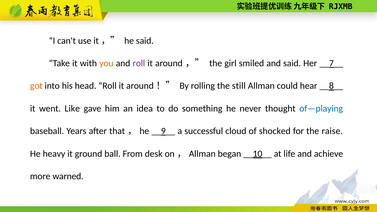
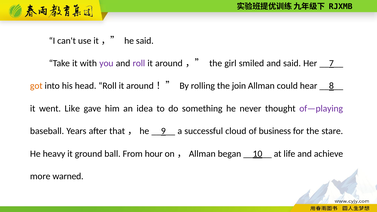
you colour: orange -> purple (106, 63)
still: still -> join (239, 86)
of—playing colour: blue -> purple (321, 109)
shocked: shocked -> business (275, 131)
raise: raise -> stare (332, 131)
desk: desk -> hour (154, 154)
